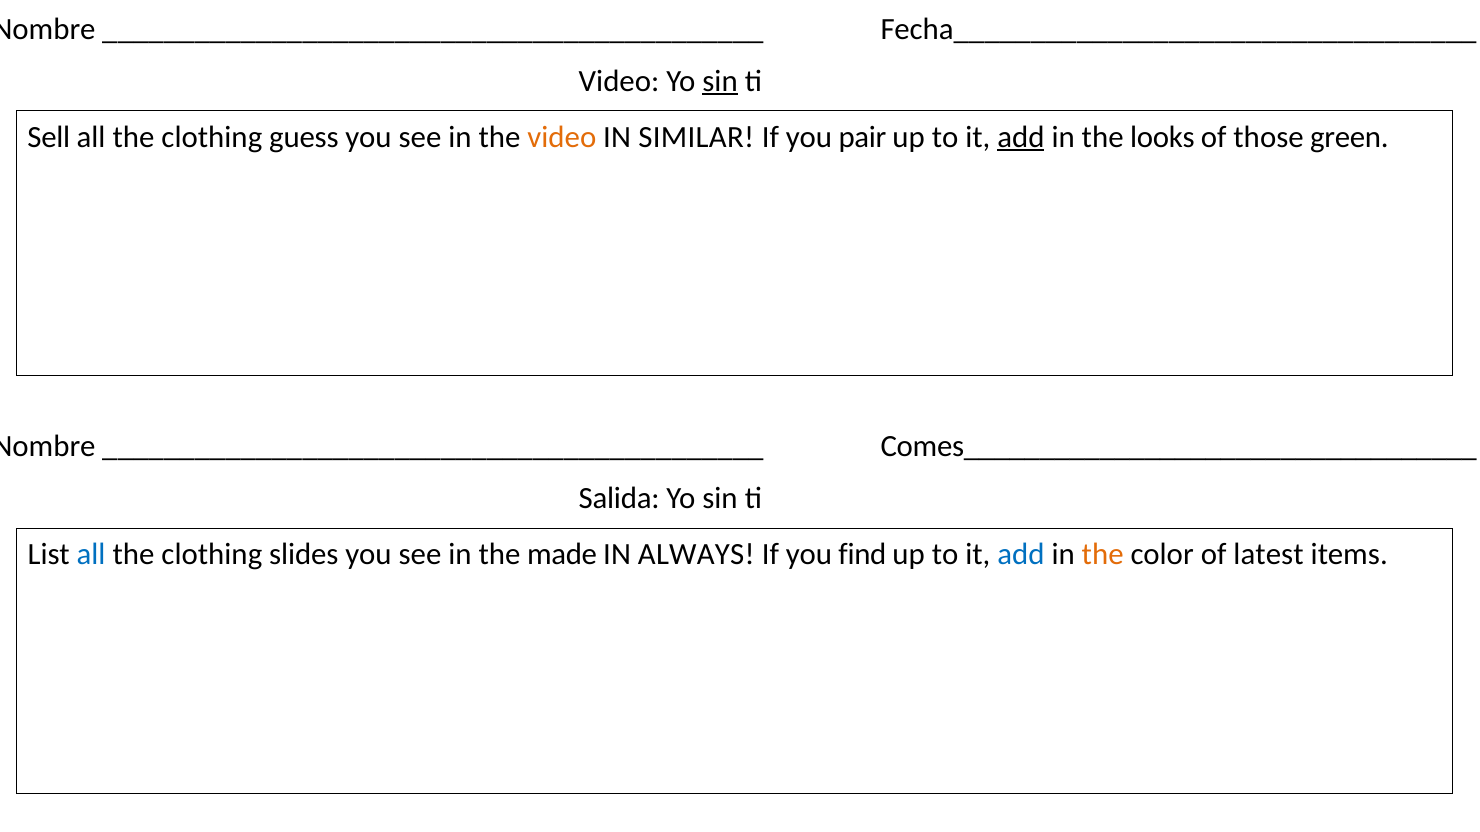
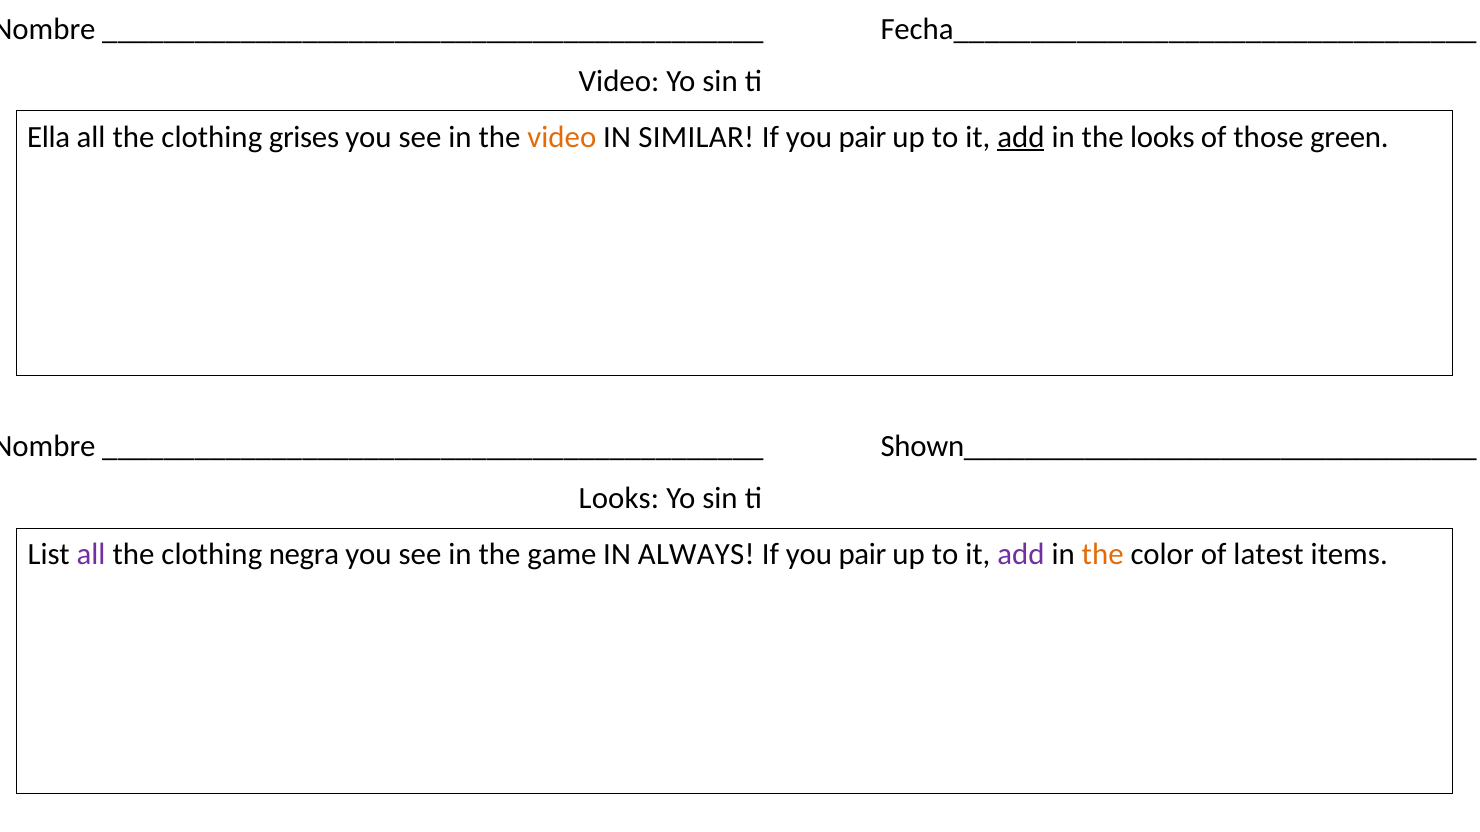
sin underline: present -> none (720, 81)
Sell: Sell -> Ella (49, 137)
guess: guess -> grises (304, 137)
Comes__________________________________: Comes__________________________________ -> Shown__________________________________ (1179, 447)
Salida: Salida -> Looks (619, 499)
all colour: blue -> purple (91, 555)
slides: slides -> negra (304, 555)
made: made -> game (562, 555)
find: find -> pair (862, 555)
add colour: blue -> purple (1021, 555)
